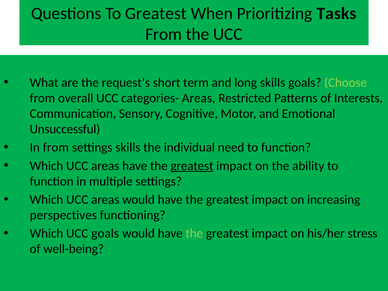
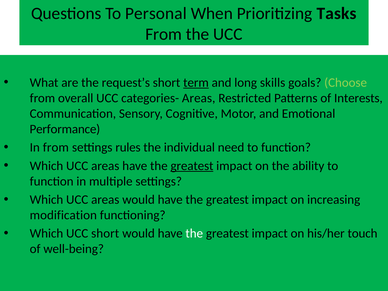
To Greatest: Greatest -> Personal (156, 13)
term underline: none -> present (196, 83)
Unsuccessful: Unsuccessful -> Performance (65, 129)
settings skills: skills -> rules (128, 147)
perspectives: perspectives -> modification (63, 215)
UCC goals: goals -> short (105, 233)
the colour: light green -> white (194, 233)
stress: stress -> touch (363, 233)
